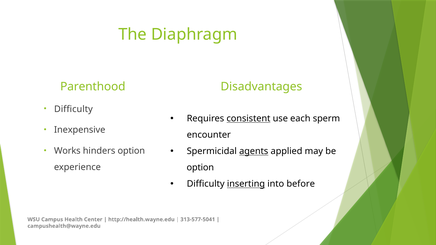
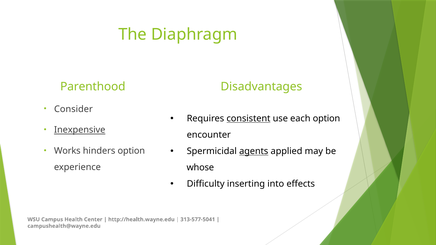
Difficulty: Difficulty -> Consider (73, 109)
each sperm: sperm -> option (326, 119)
Inexpensive underline: none -> present (80, 130)
option: option -> whose (200, 168)
inserting underline: present -> none (246, 184)
before: before -> effects (301, 184)
